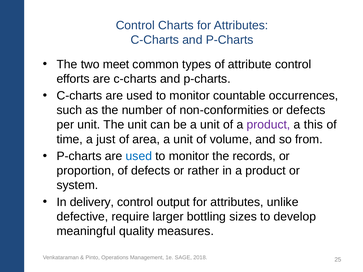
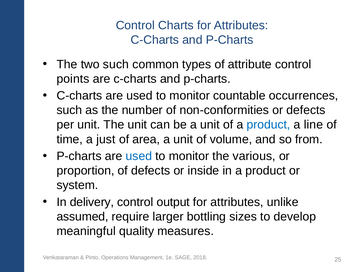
two meet: meet -> such (116, 64)
efforts: efforts -> points (73, 79)
product colour: purple -> blue (268, 125)
this: this -> line (313, 125)
records: records -> various (254, 156)
rather: rather -> inside (203, 171)
defective: defective -> assumed (82, 217)
